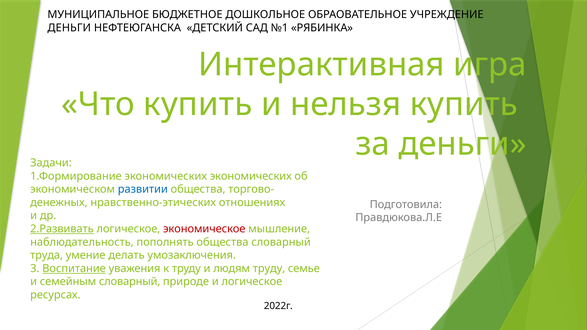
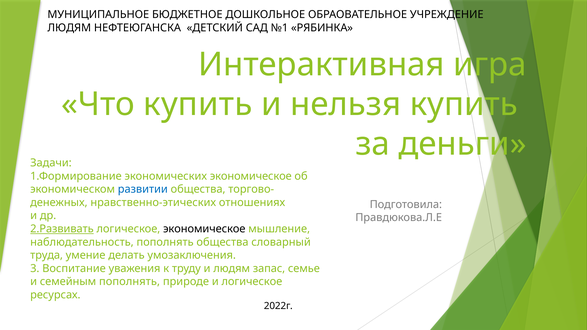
ДЕНЬГИ: ДЕНЬГИ -> ЛЮДЯМ (69, 28)
экономических экономических: экономических -> экономическое (251, 176)
экономическое colour: red -> black (204, 229)
Воспитание underline: present -> none (74, 269)
людям труду: труду -> запас (269, 269)
семейным словарный: словарный -> пополнять (130, 282)
